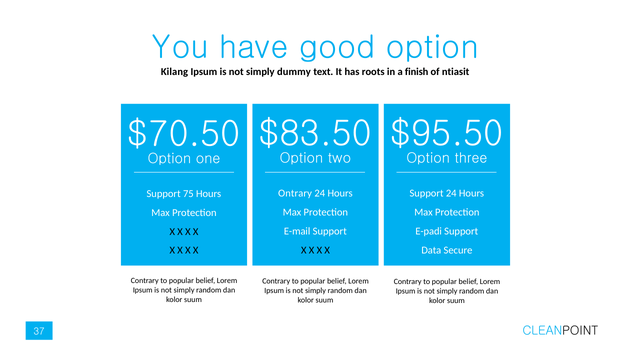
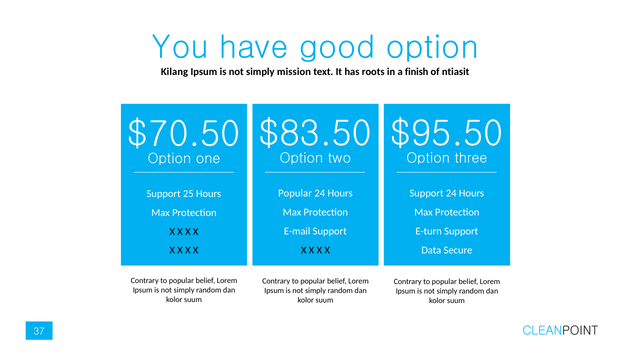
dummy: dummy -> mission (294, 72)
Ontrary: Ontrary -> Popular (295, 193)
75: 75 -> 25 (188, 194)
E-padi: E-padi -> E-turn (429, 231)
